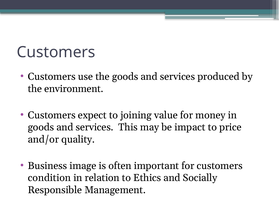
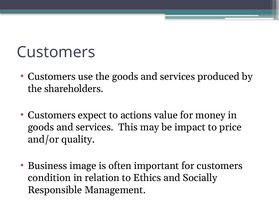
environment: environment -> shareholders (74, 89)
joining: joining -> actions (136, 115)
